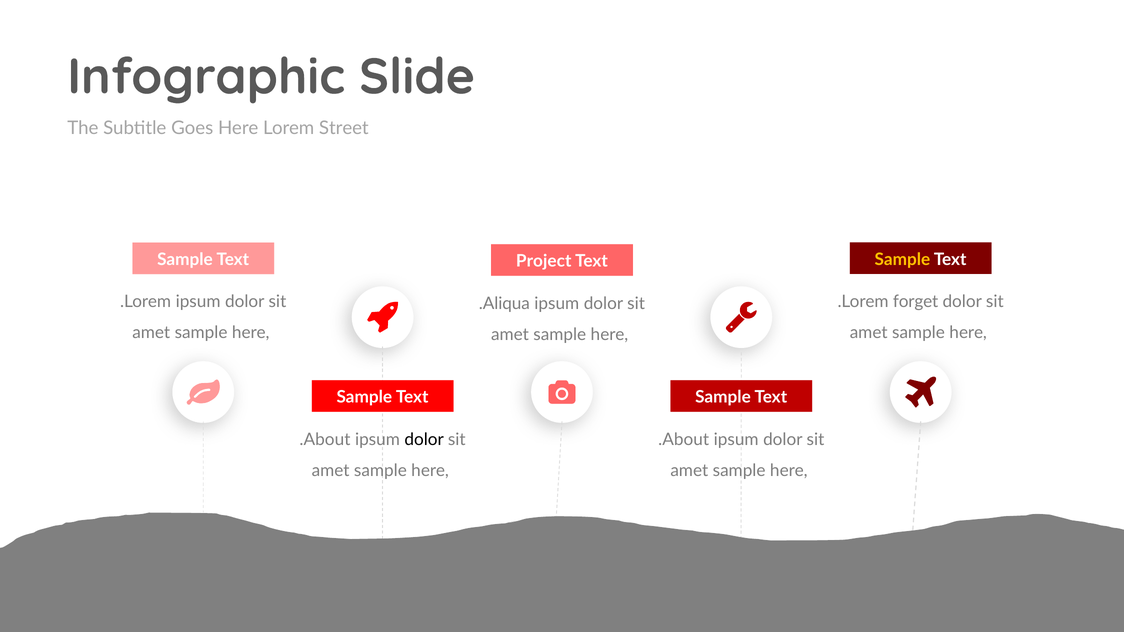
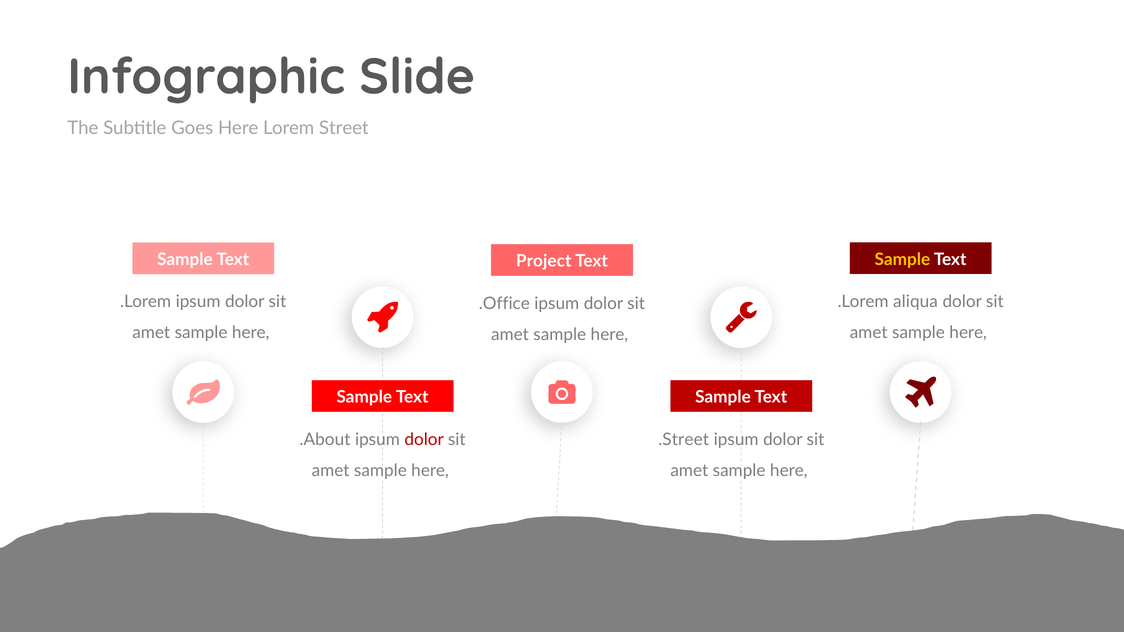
forget: forget -> aliqua (915, 302)
.Aliqua: .Aliqua -> .Office (504, 304)
dolor colour: black -> red (424, 440)
.About: .About -> .Street (684, 440)
